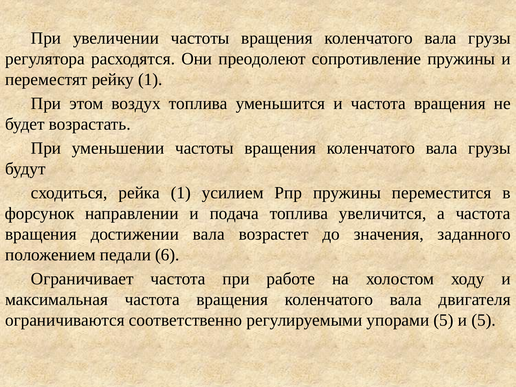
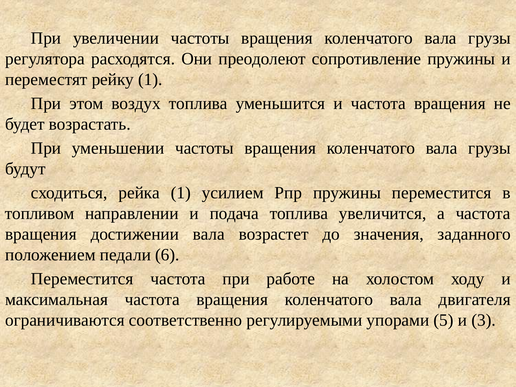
форсунок: форсунок -> топливом (40, 214)
Ограничивает: Ограничивает -> Переместится (82, 279)
и 5: 5 -> 3 (484, 320)
